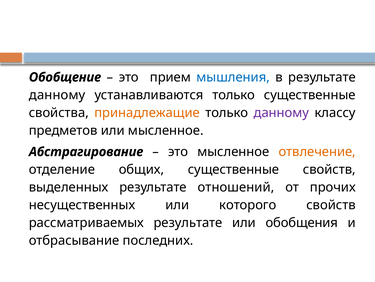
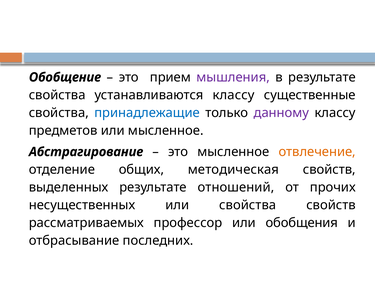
мышления colour: blue -> purple (233, 77)
данному: данному -> свойства (57, 95)
устанавливаются только: только -> классу (234, 95)
принадлежащие colour: orange -> blue (147, 112)
общих существенные: существенные -> методическая (233, 169)
или которого: которого -> свойства (248, 205)
рассматриваемых результате: результате -> профессор (188, 222)
